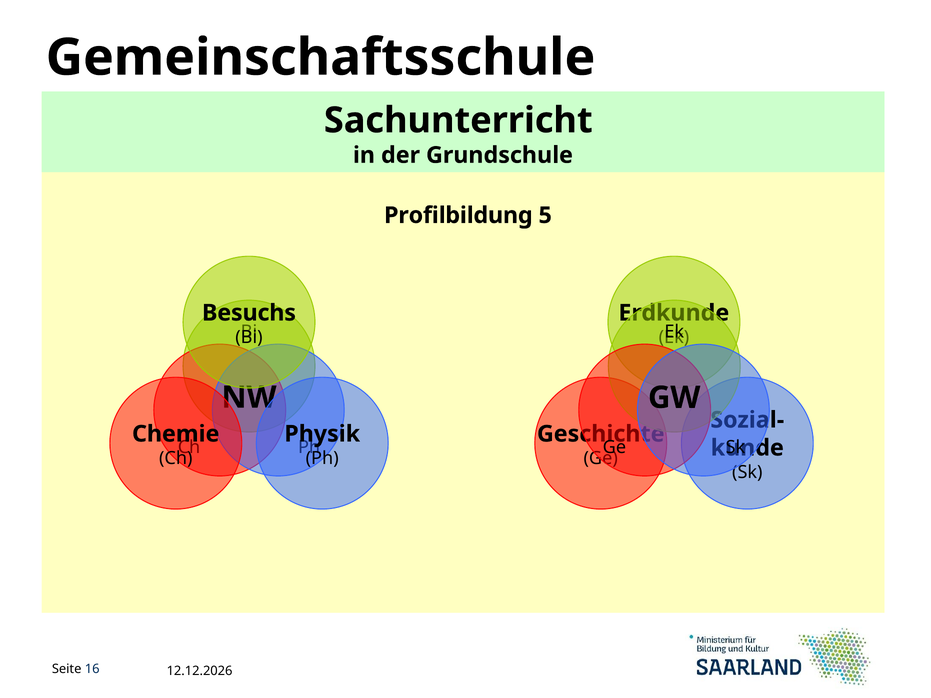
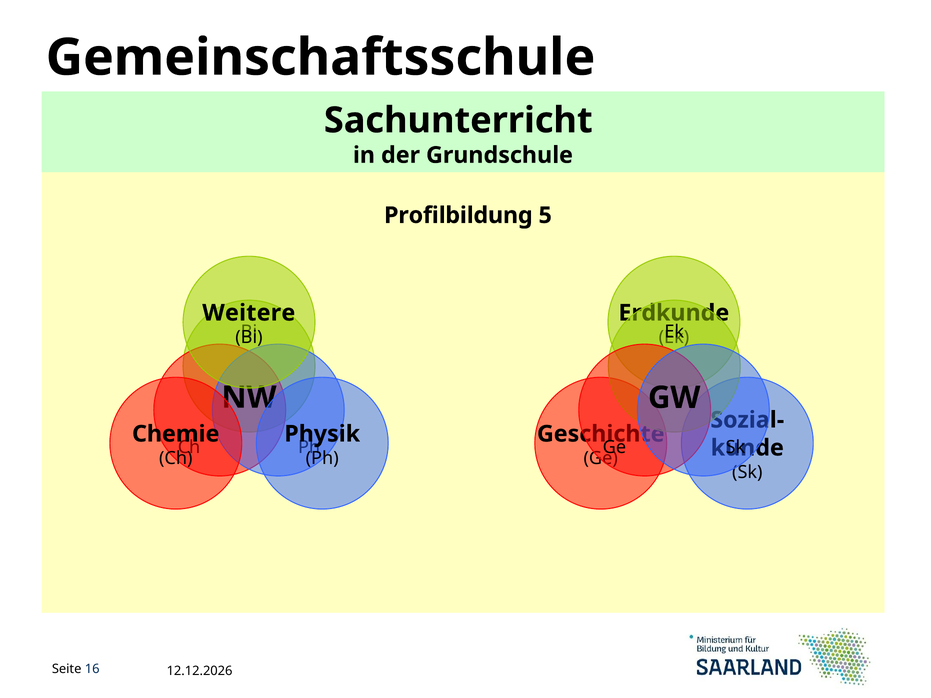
Besuchs: Besuchs -> Weitere (249, 313)
